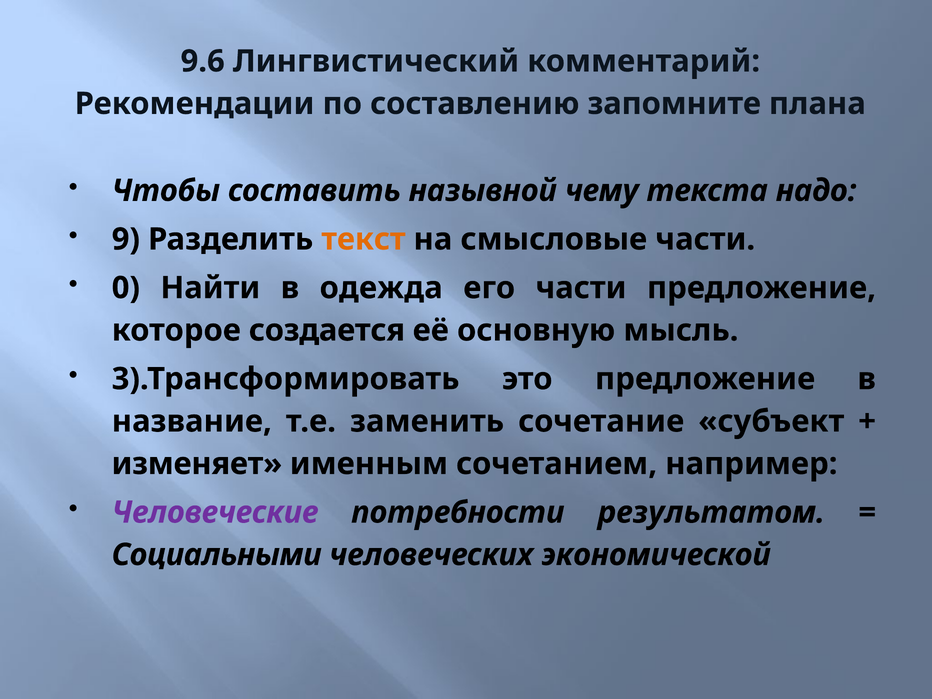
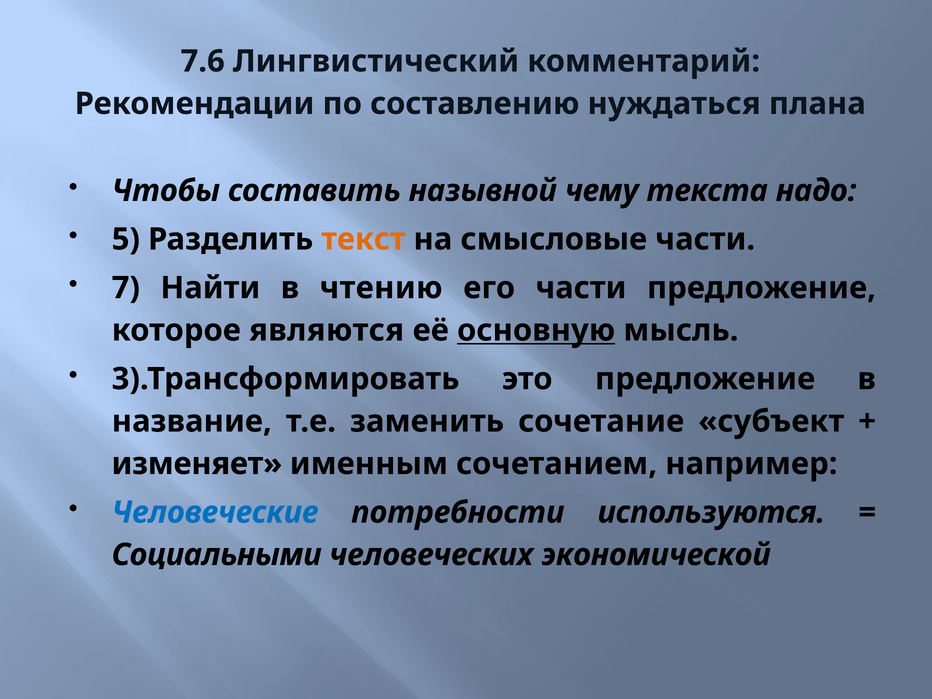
9.6: 9.6 -> 7.6 (203, 61)
запомните: запомните -> нуждаться (674, 104)
9: 9 -> 5 (126, 239)
0: 0 -> 7 (126, 288)
одежда: одежда -> чтению (381, 288)
создается: создается -> являются (327, 330)
основную underline: none -> present (536, 330)
Человеческие colour: purple -> blue (215, 512)
результатом: результатом -> используются (711, 512)
